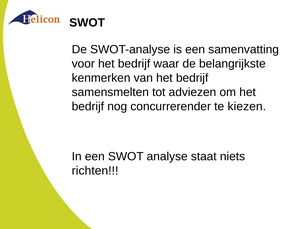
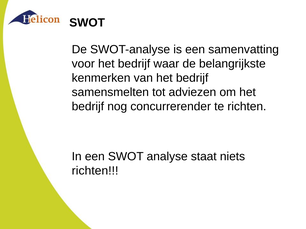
te kiezen: kiezen -> richten (247, 107)
